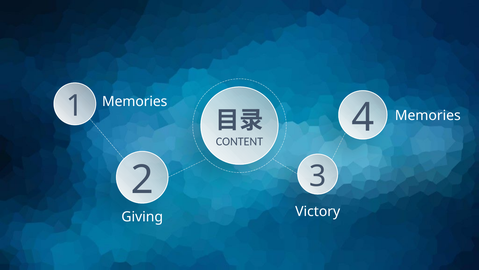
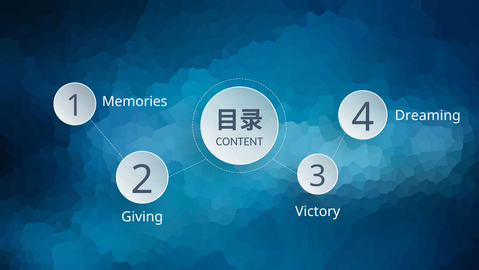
Memories: Memories -> Dreaming (428, 115)
